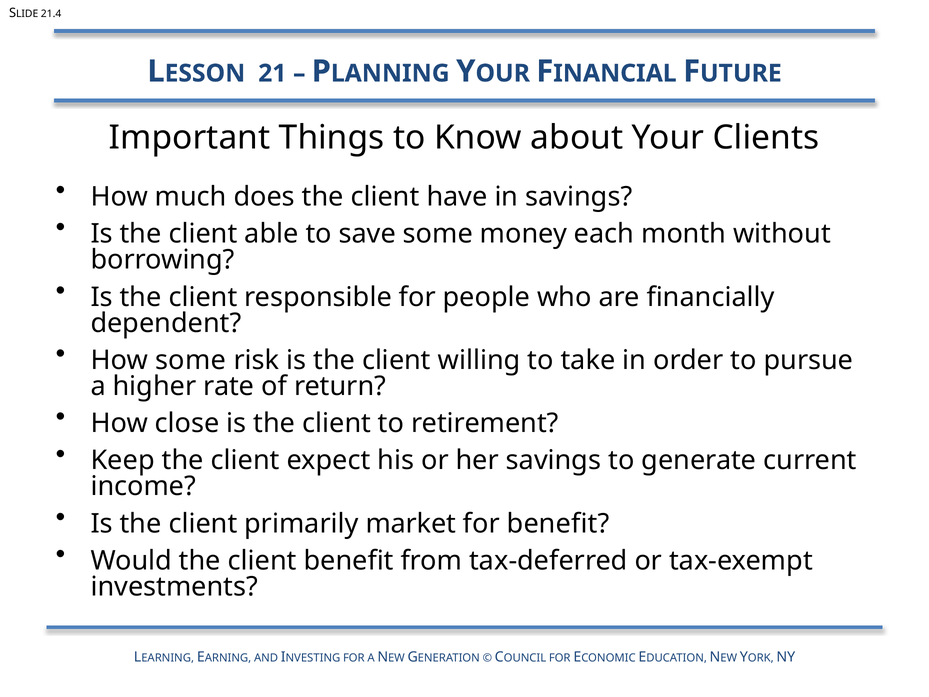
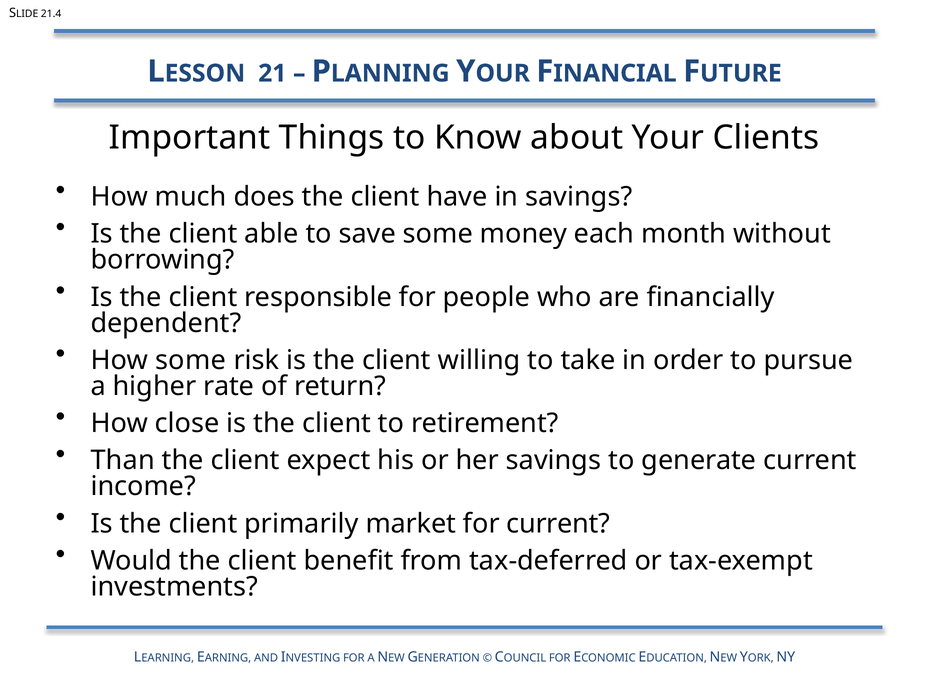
Keep: Keep -> Than (123, 460)
for benefit: benefit -> current (558, 523)
